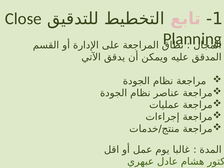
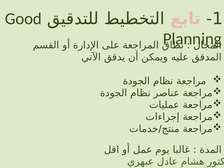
Close: Close -> Good (23, 19)
